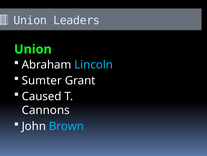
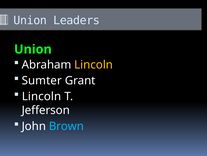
Lincoln colour: light blue -> yellow (94, 64)
Caused: Caused -> Lincoln (42, 96)
Cannons: Cannons -> Jefferson (46, 110)
